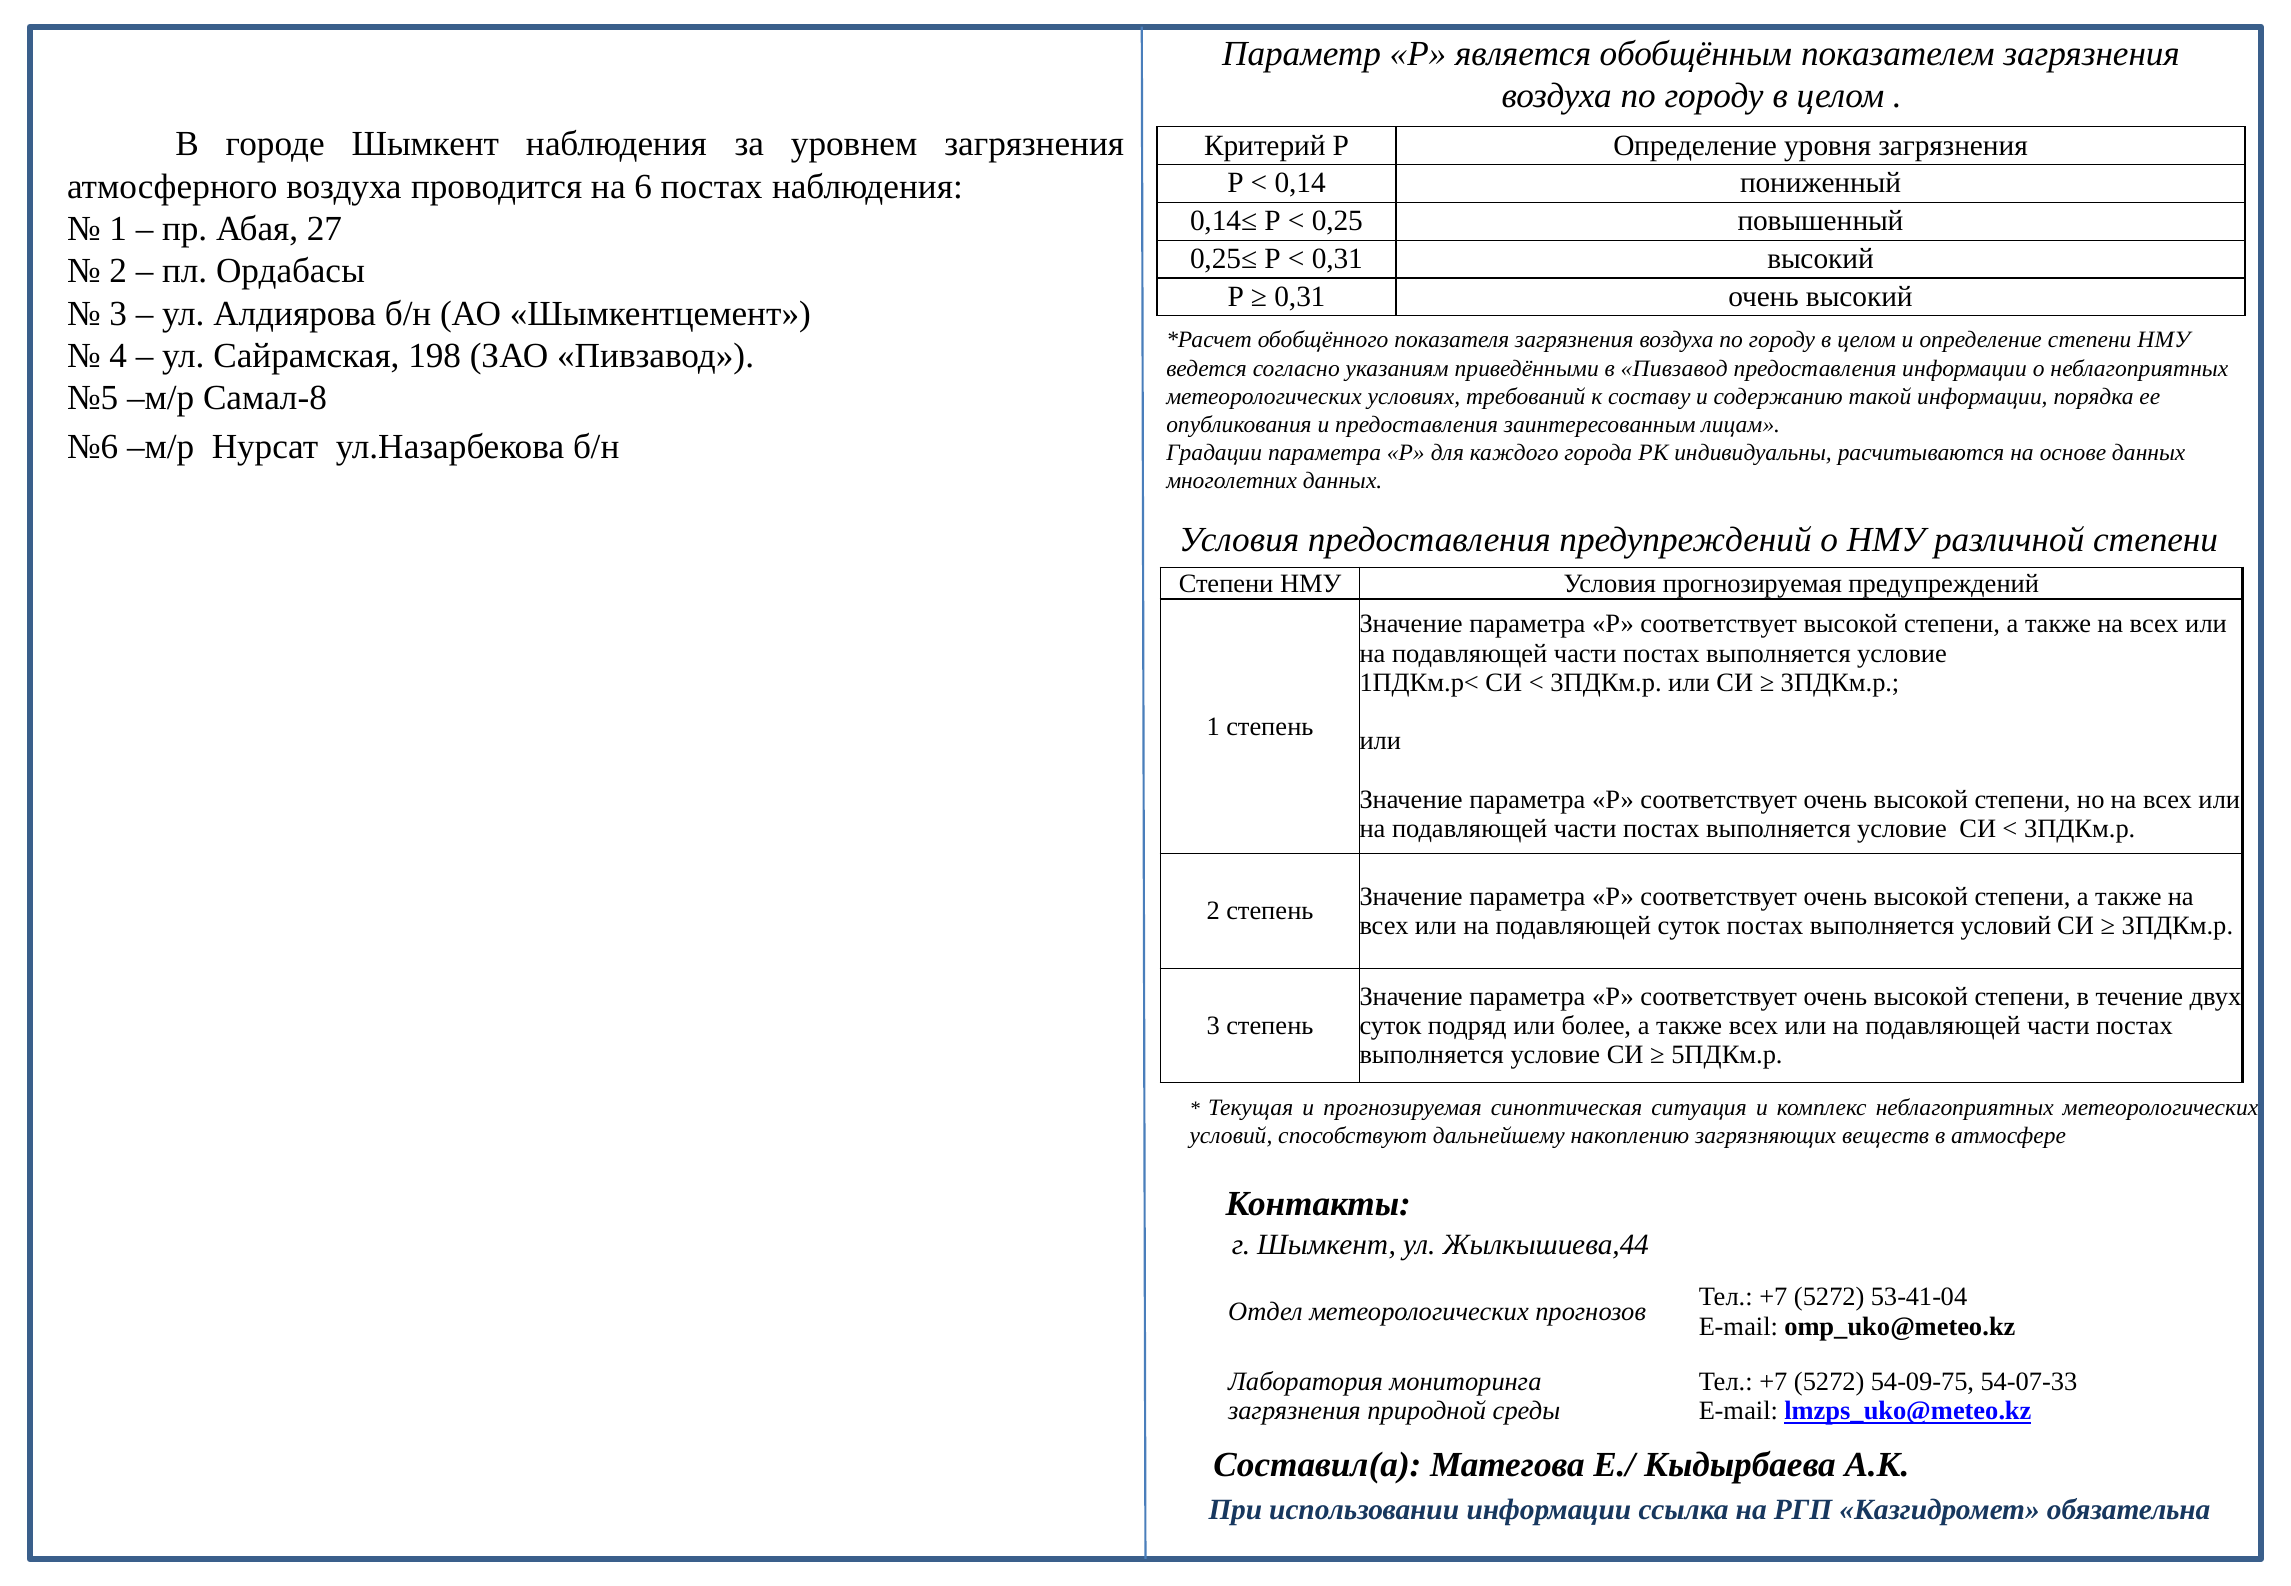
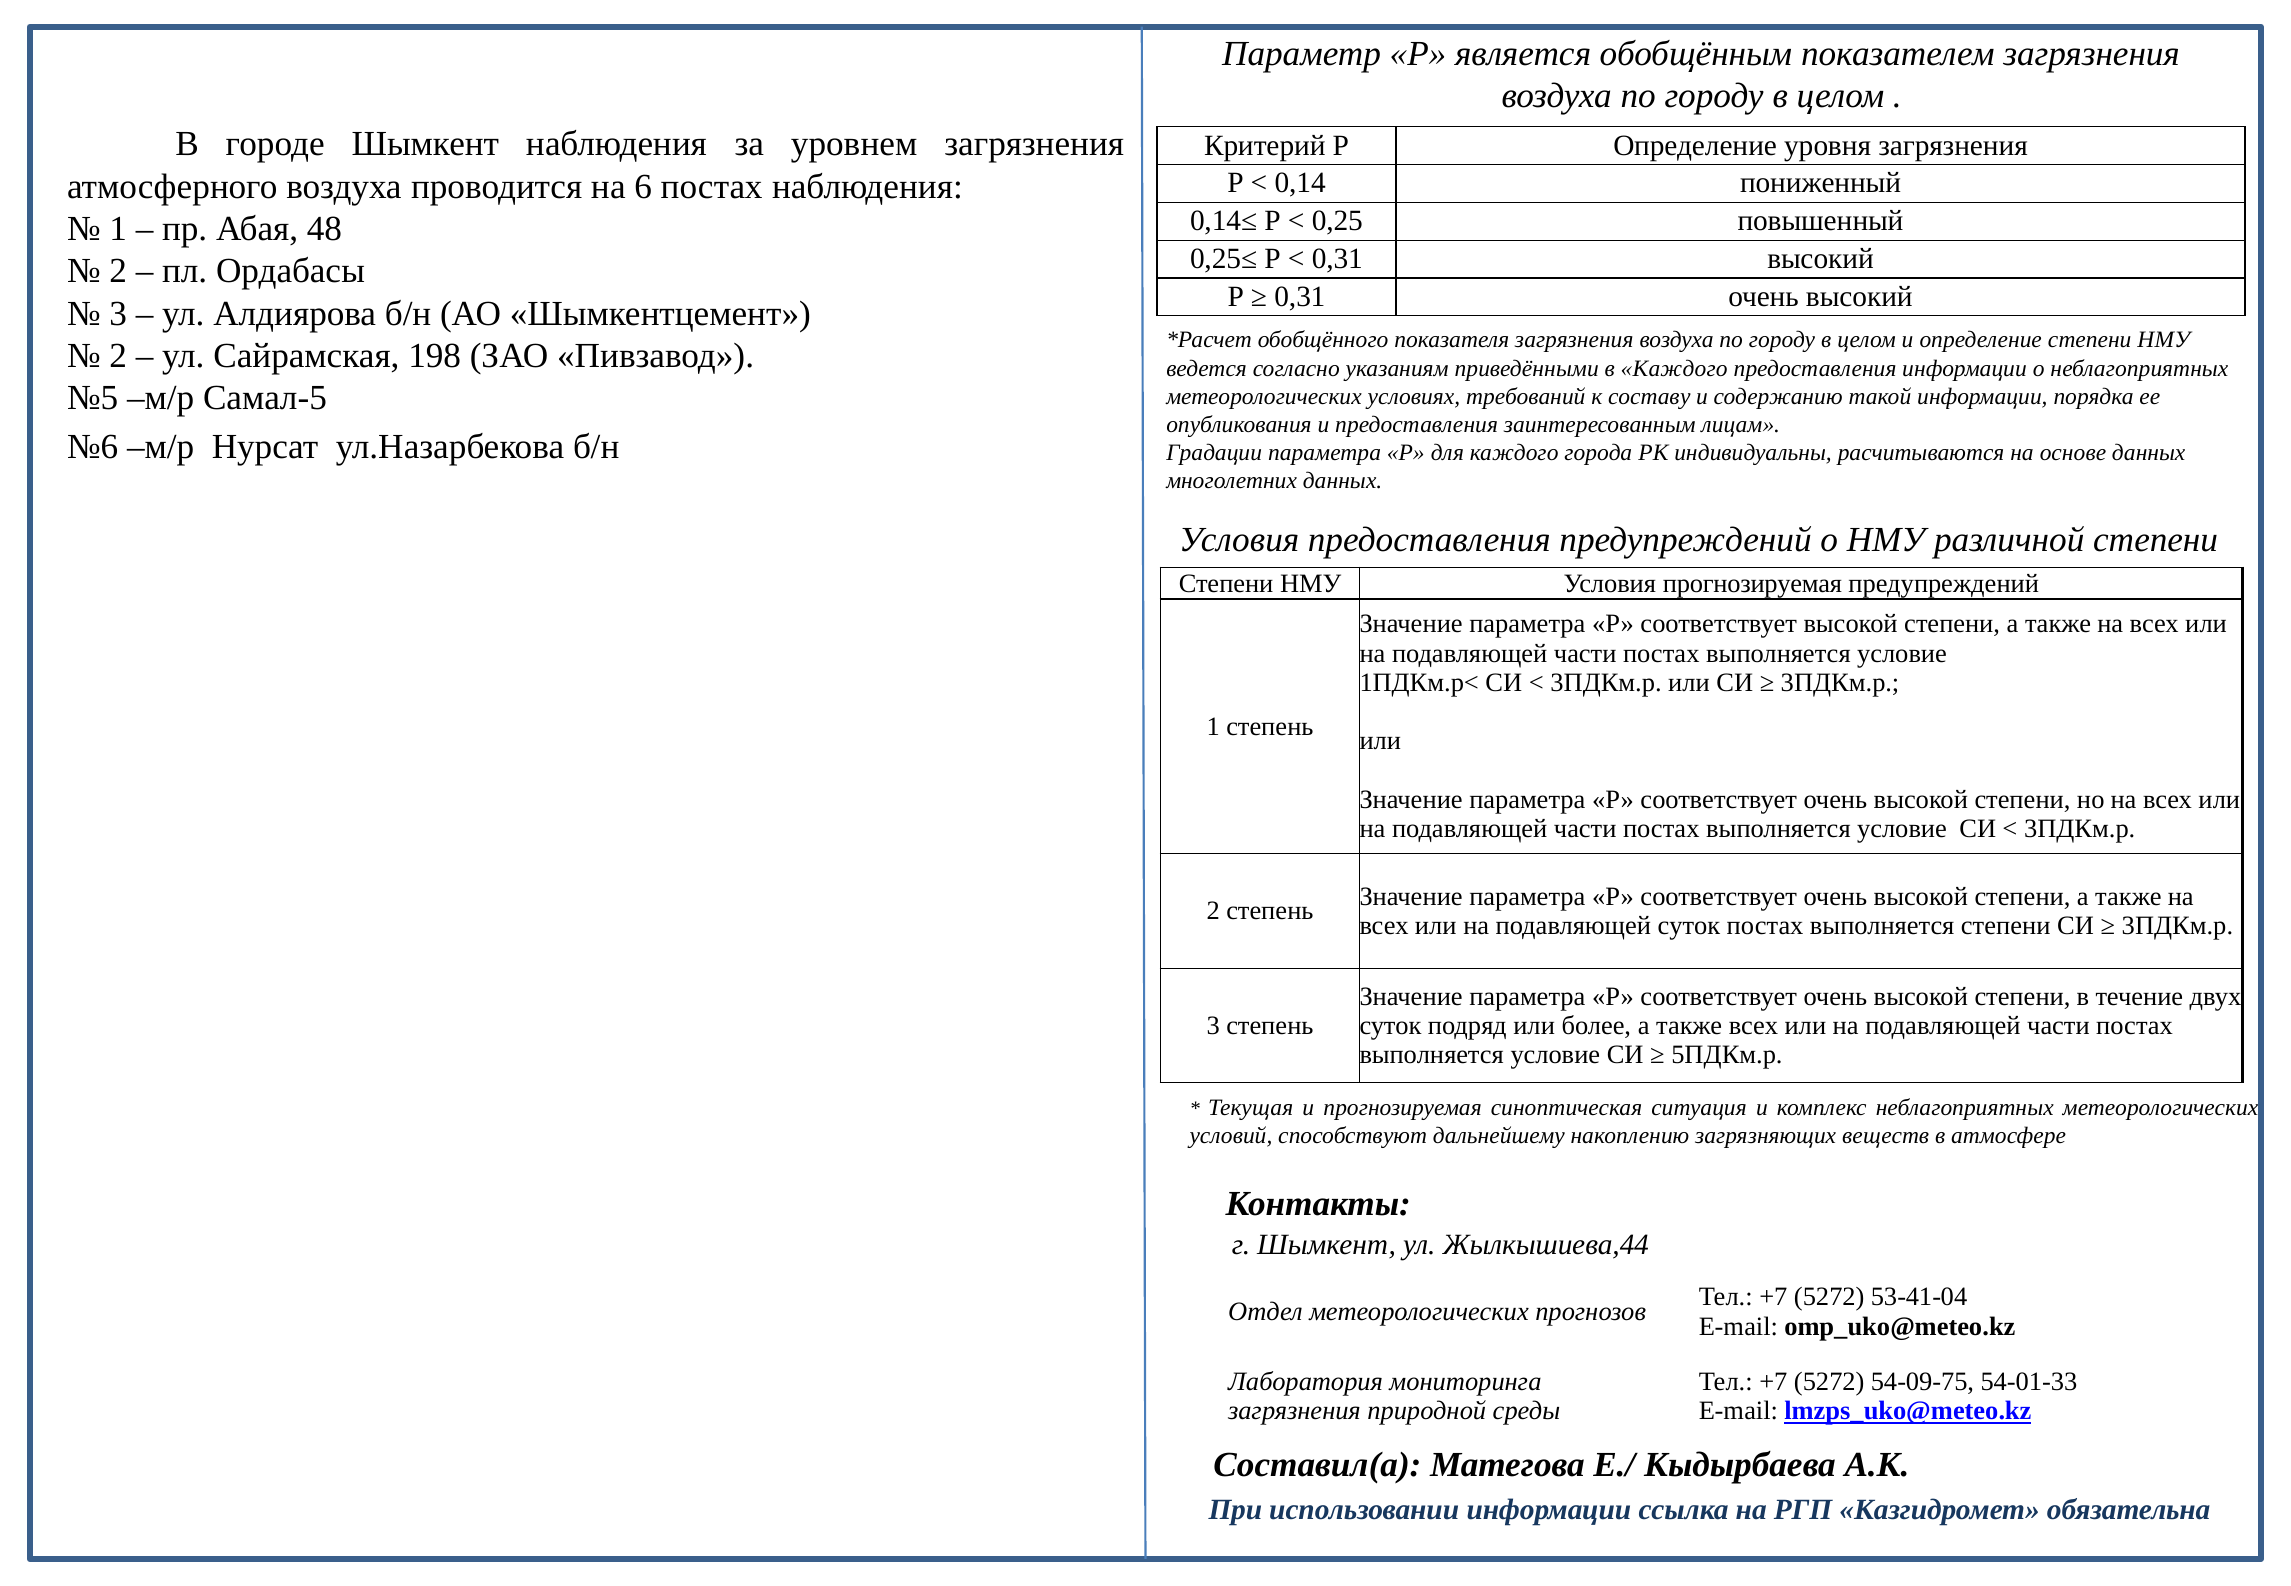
27: 27 -> 48 (324, 229)
4: 4 -> 2 (118, 356)
в Пивзавод: Пивзавод -> Каждого (1674, 368)
Самал-8: Самал-8 -> Самал-5 (265, 398)
выполняется условий: условий -> степени (2006, 926)
54-07-33: 54-07-33 -> 54-01-33 (2029, 1382)
